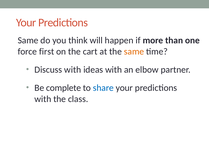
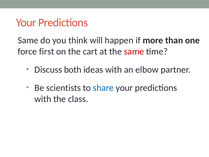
same colour: orange -> red (134, 52)
Discuss with: with -> both (73, 70)
complete: complete -> scientists (64, 88)
